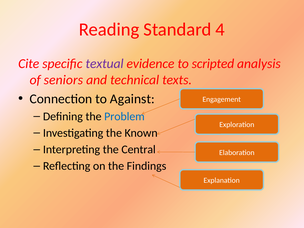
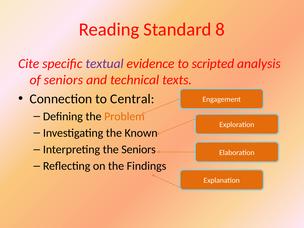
4: 4 -> 8 (220, 29)
Against: Against -> Central (132, 99)
Problem colour: blue -> orange (124, 116)
the Central: Central -> Seniors (139, 149)
